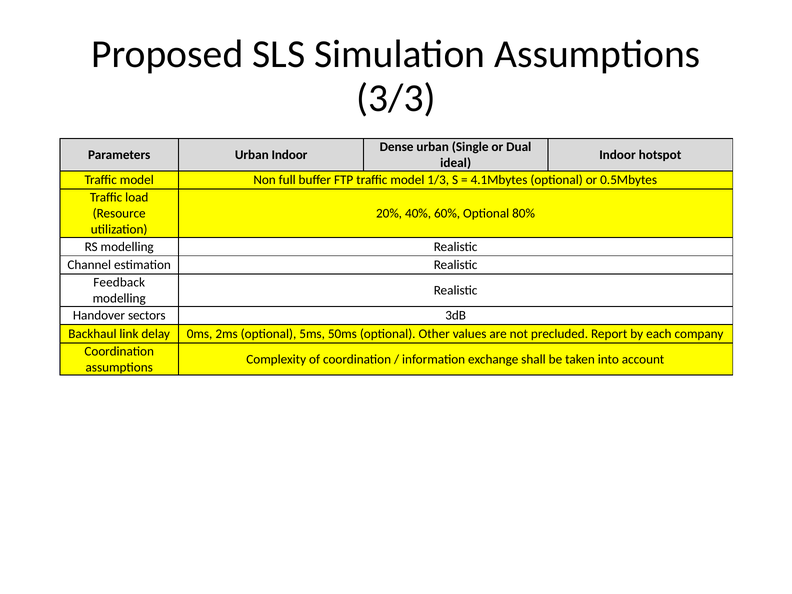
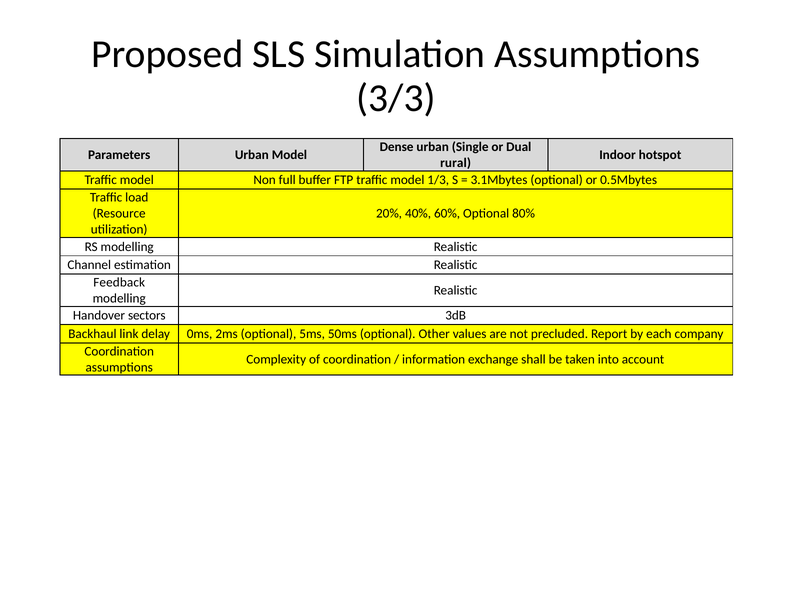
Urban Indoor: Indoor -> Model (289, 155)
ideal: ideal -> rural (456, 163)
4.1Mbytes: 4.1Mbytes -> 3.1Mbytes (499, 180)
